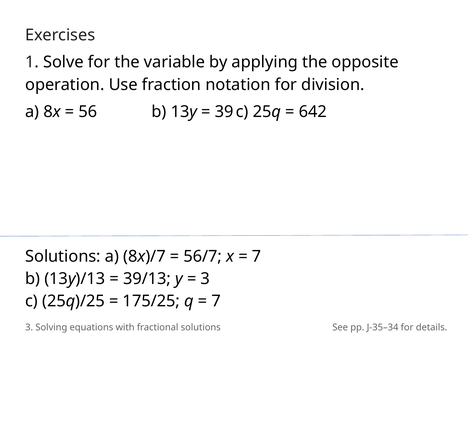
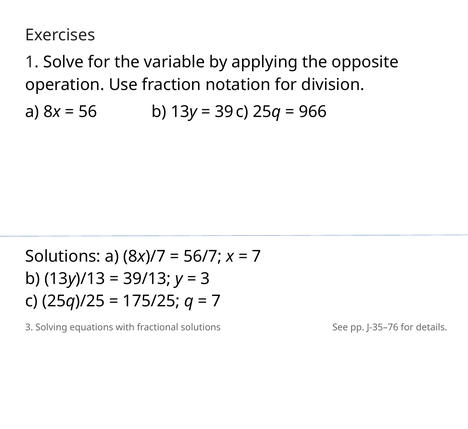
642: 642 -> 966 (313, 112)
J-35–34: J-35–34 -> J-35–76 (383, 327)
